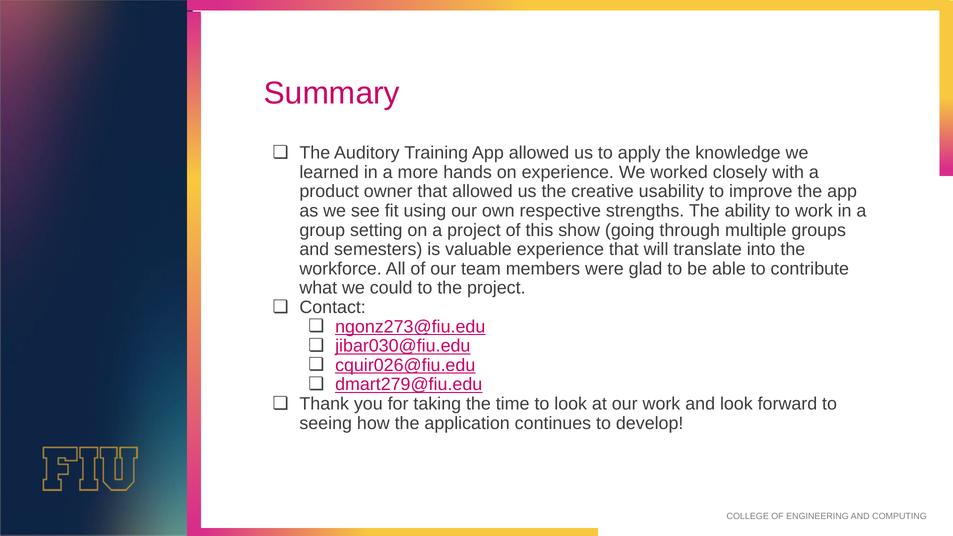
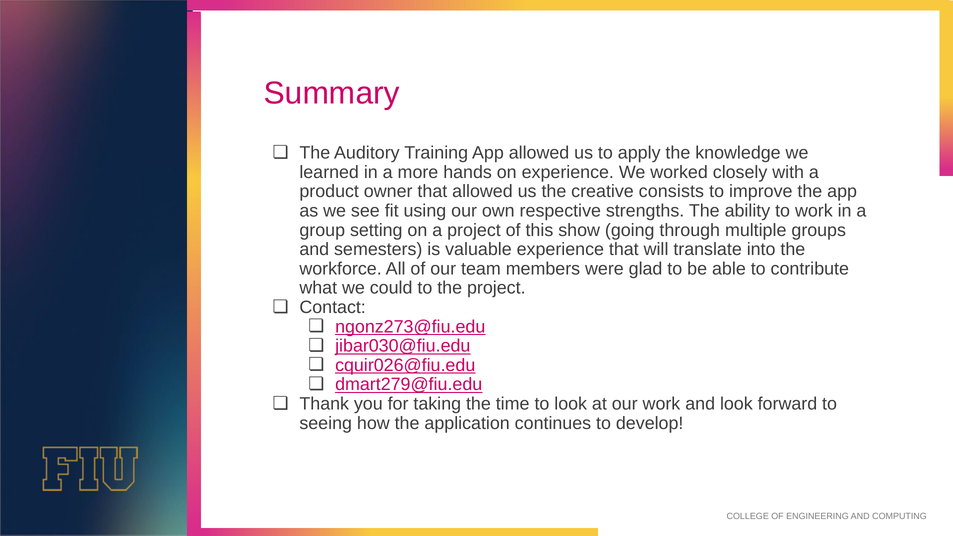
usability: usability -> consists (671, 192)
